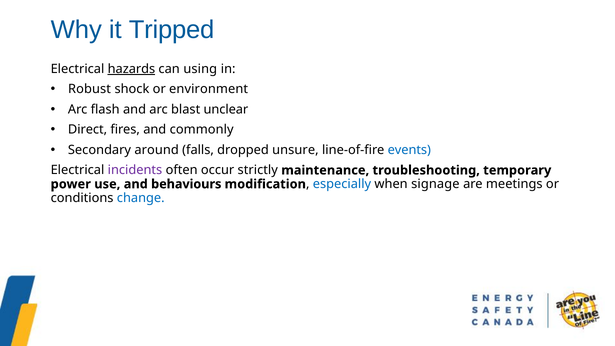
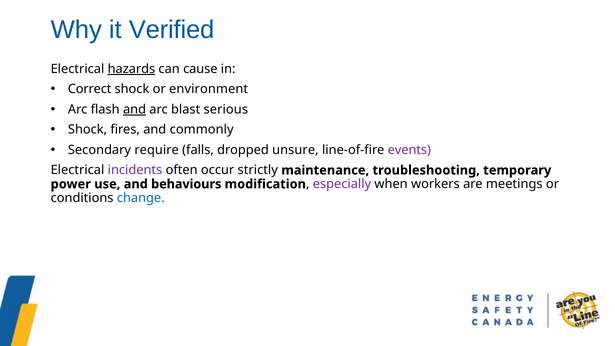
Tripped: Tripped -> Verified (172, 30)
using: using -> cause (200, 69)
Robust: Robust -> Correct (90, 89)
and underline: none -> present (135, 109)
unclear: unclear -> serious (226, 109)
Direct: Direct -> Shock (88, 130)
around: around -> require (157, 150)
events colour: blue -> purple (409, 150)
especially colour: blue -> purple (342, 184)
signage: signage -> workers (435, 184)
